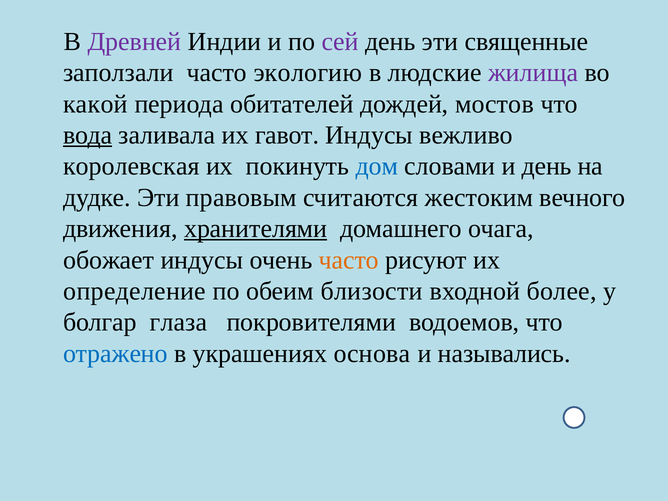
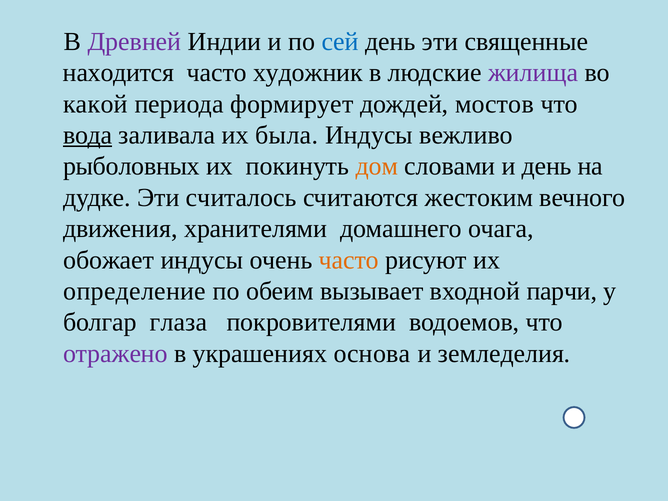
сей colour: purple -> blue (340, 42)
заползали: заползали -> находится (118, 73)
экологию: экологию -> художник (308, 73)
обитателей: обитателей -> формирует (292, 104)
гавот: гавот -> была (287, 135)
королевская: королевская -> рыболовных (131, 166)
дом colour: blue -> orange (377, 166)
правовым: правовым -> считалось (241, 198)
хранителями underline: present -> none (256, 229)
близости: близости -> вызывает (372, 291)
более: более -> парчи (562, 291)
отражено colour: blue -> purple (115, 354)
назывались: назывались -> земледелия (504, 354)
